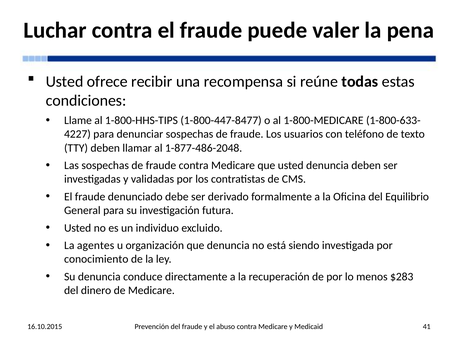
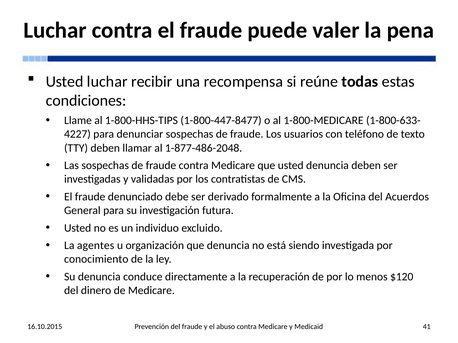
Usted ofrece: ofrece -> luchar (107, 82)
Equilibrio: Equilibrio -> Acuerdos (407, 197)
$283: $283 -> $120 (402, 277)
